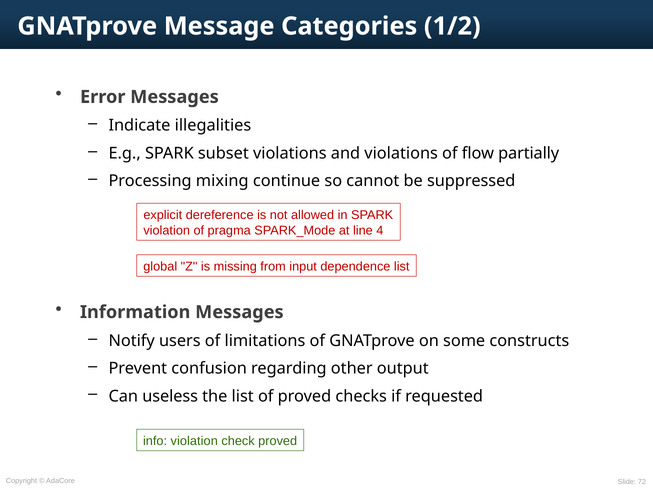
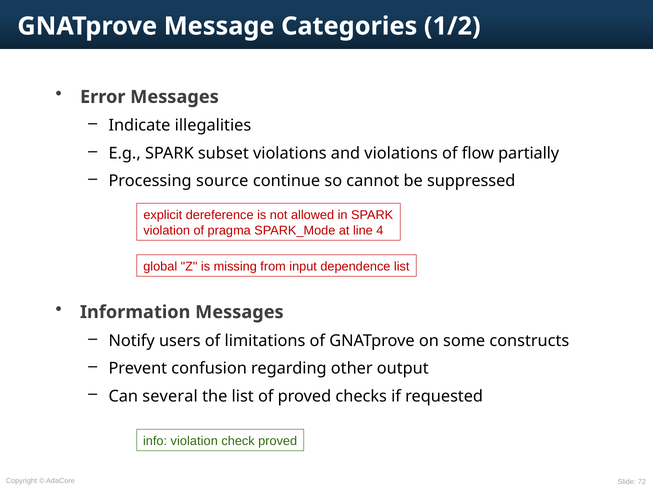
mixing: mixing -> source (222, 181)
useless: useless -> several (170, 397)
